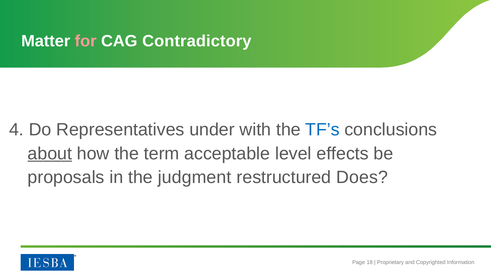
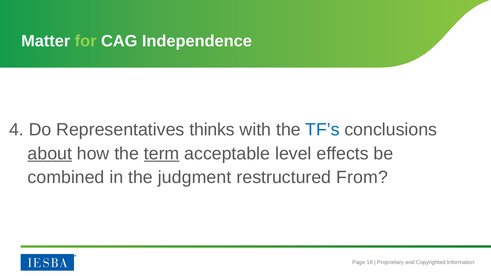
for colour: pink -> light green (86, 41)
Contradictory: Contradictory -> Independence (197, 41)
under: under -> thinks (212, 130)
term underline: none -> present (162, 154)
proposals: proposals -> combined (66, 178)
Does: Does -> From (362, 178)
